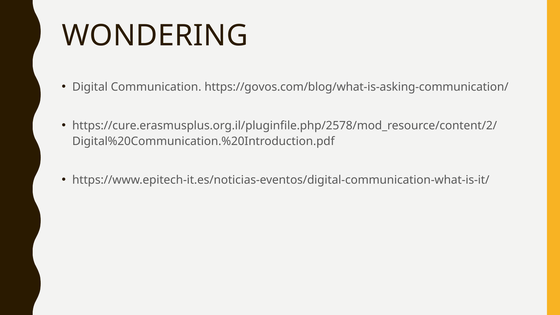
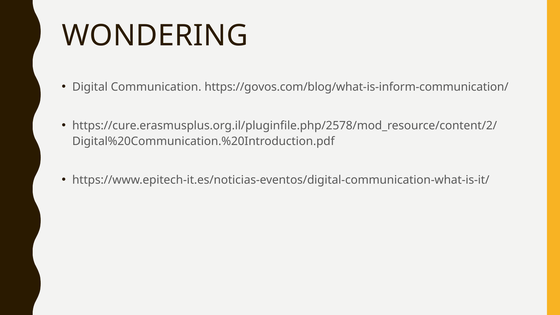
https://govos.com/blog/what-is-asking-communication/: https://govos.com/blog/what-is-asking-communication/ -> https://govos.com/blog/what-is-inform-communication/ (356, 87)
